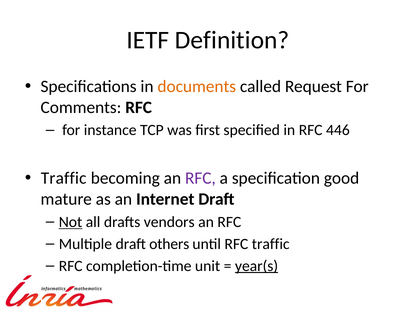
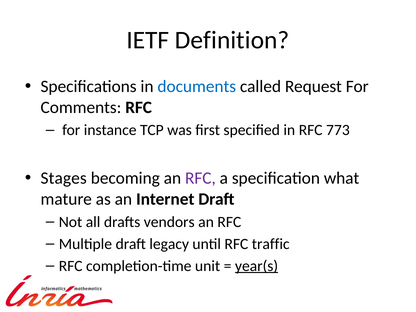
documents colour: orange -> blue (197, 86)
446: 446 -> 773 (338, 130)
Traffic: Traffic -> Stages (64, 178)
good: good -> what (342, 178)
Not underline: present -> none (71, 222)
others: others -> legacy (169, 244)
